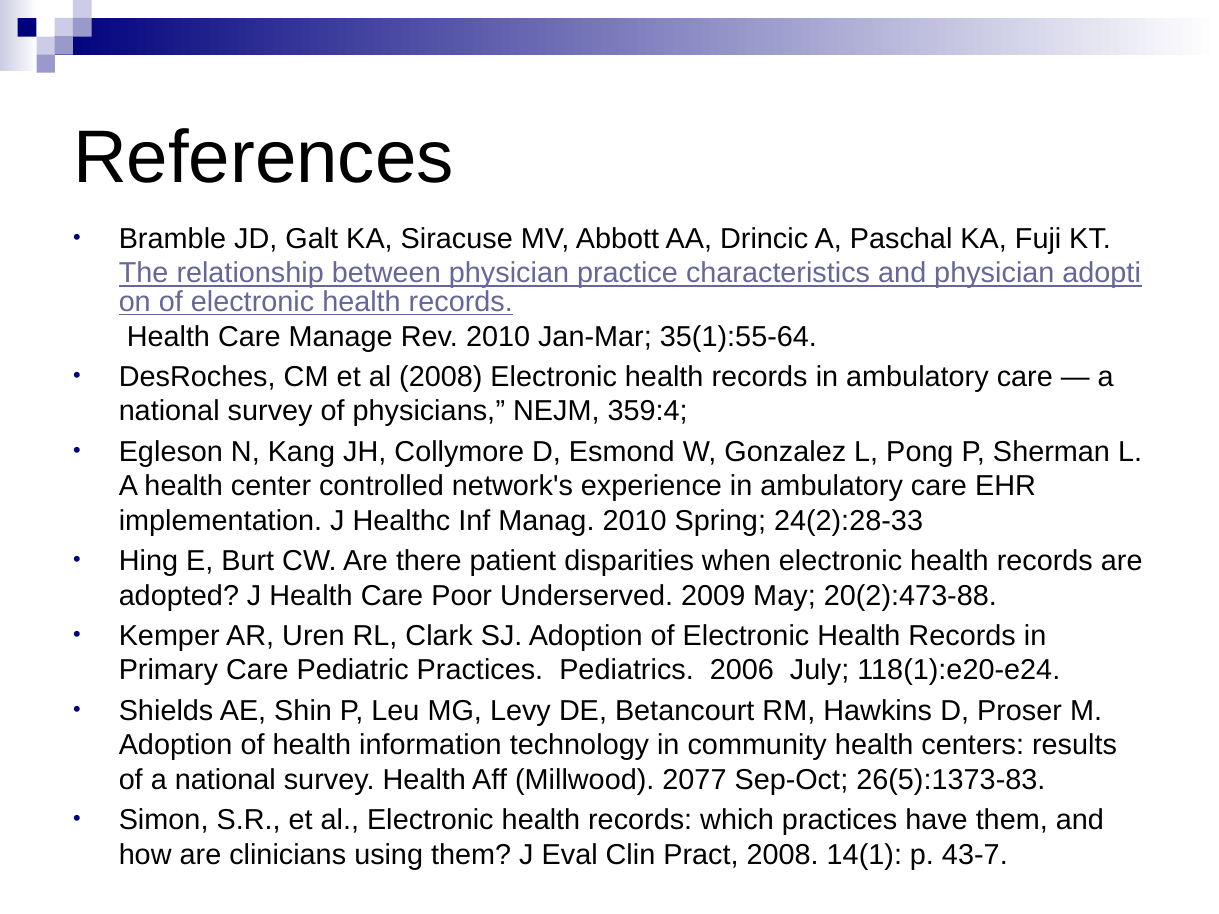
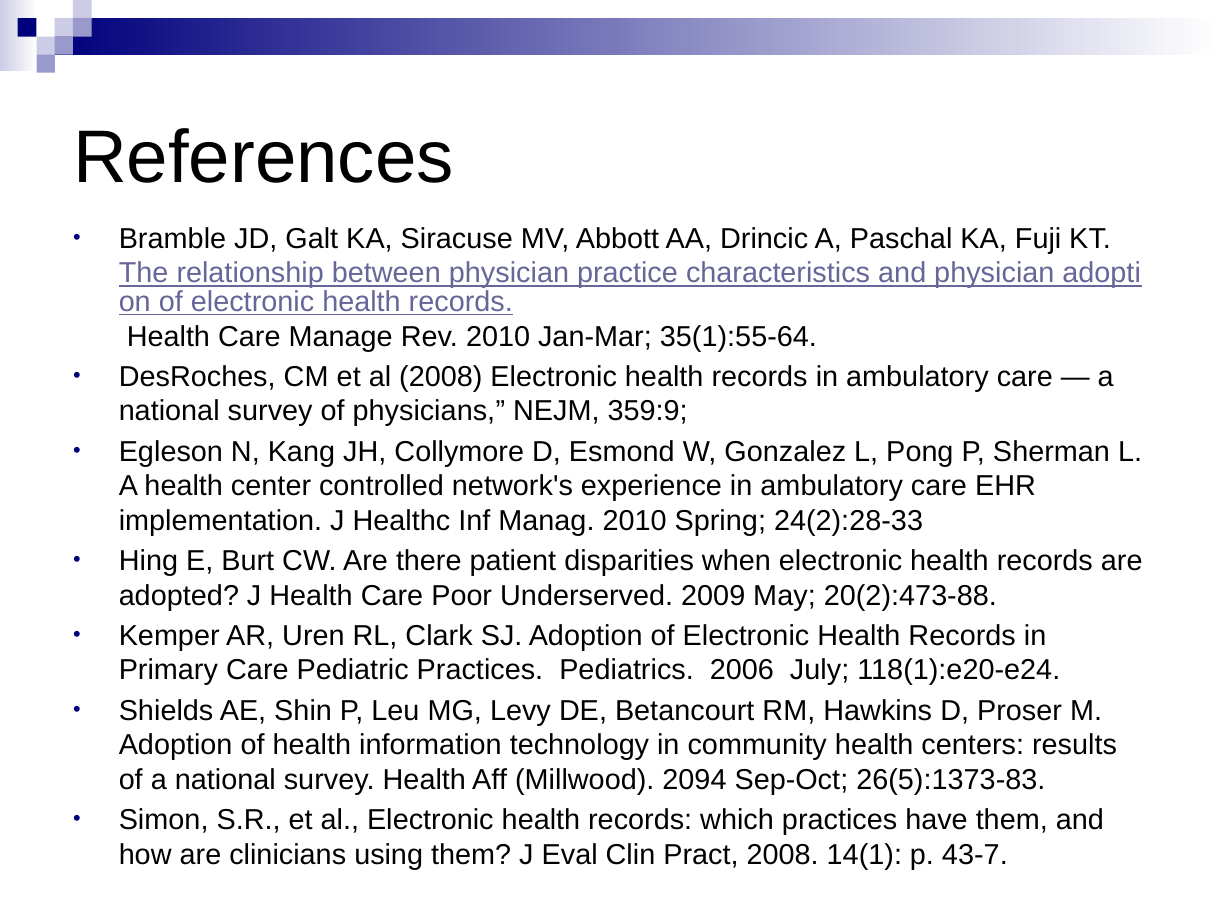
359:4: 359:4 -> 359:9 (648, 411)
2077: 2077 -> 2094 (694, 780)
